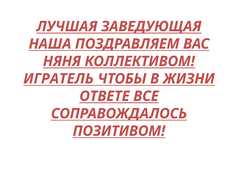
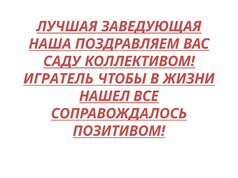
НЯНЯ: НЯНЯ -> САДУ (62, 61)
ОТВЕТЕ: ОТВЕТЕ -> НАШЕЛ (104, 96)
